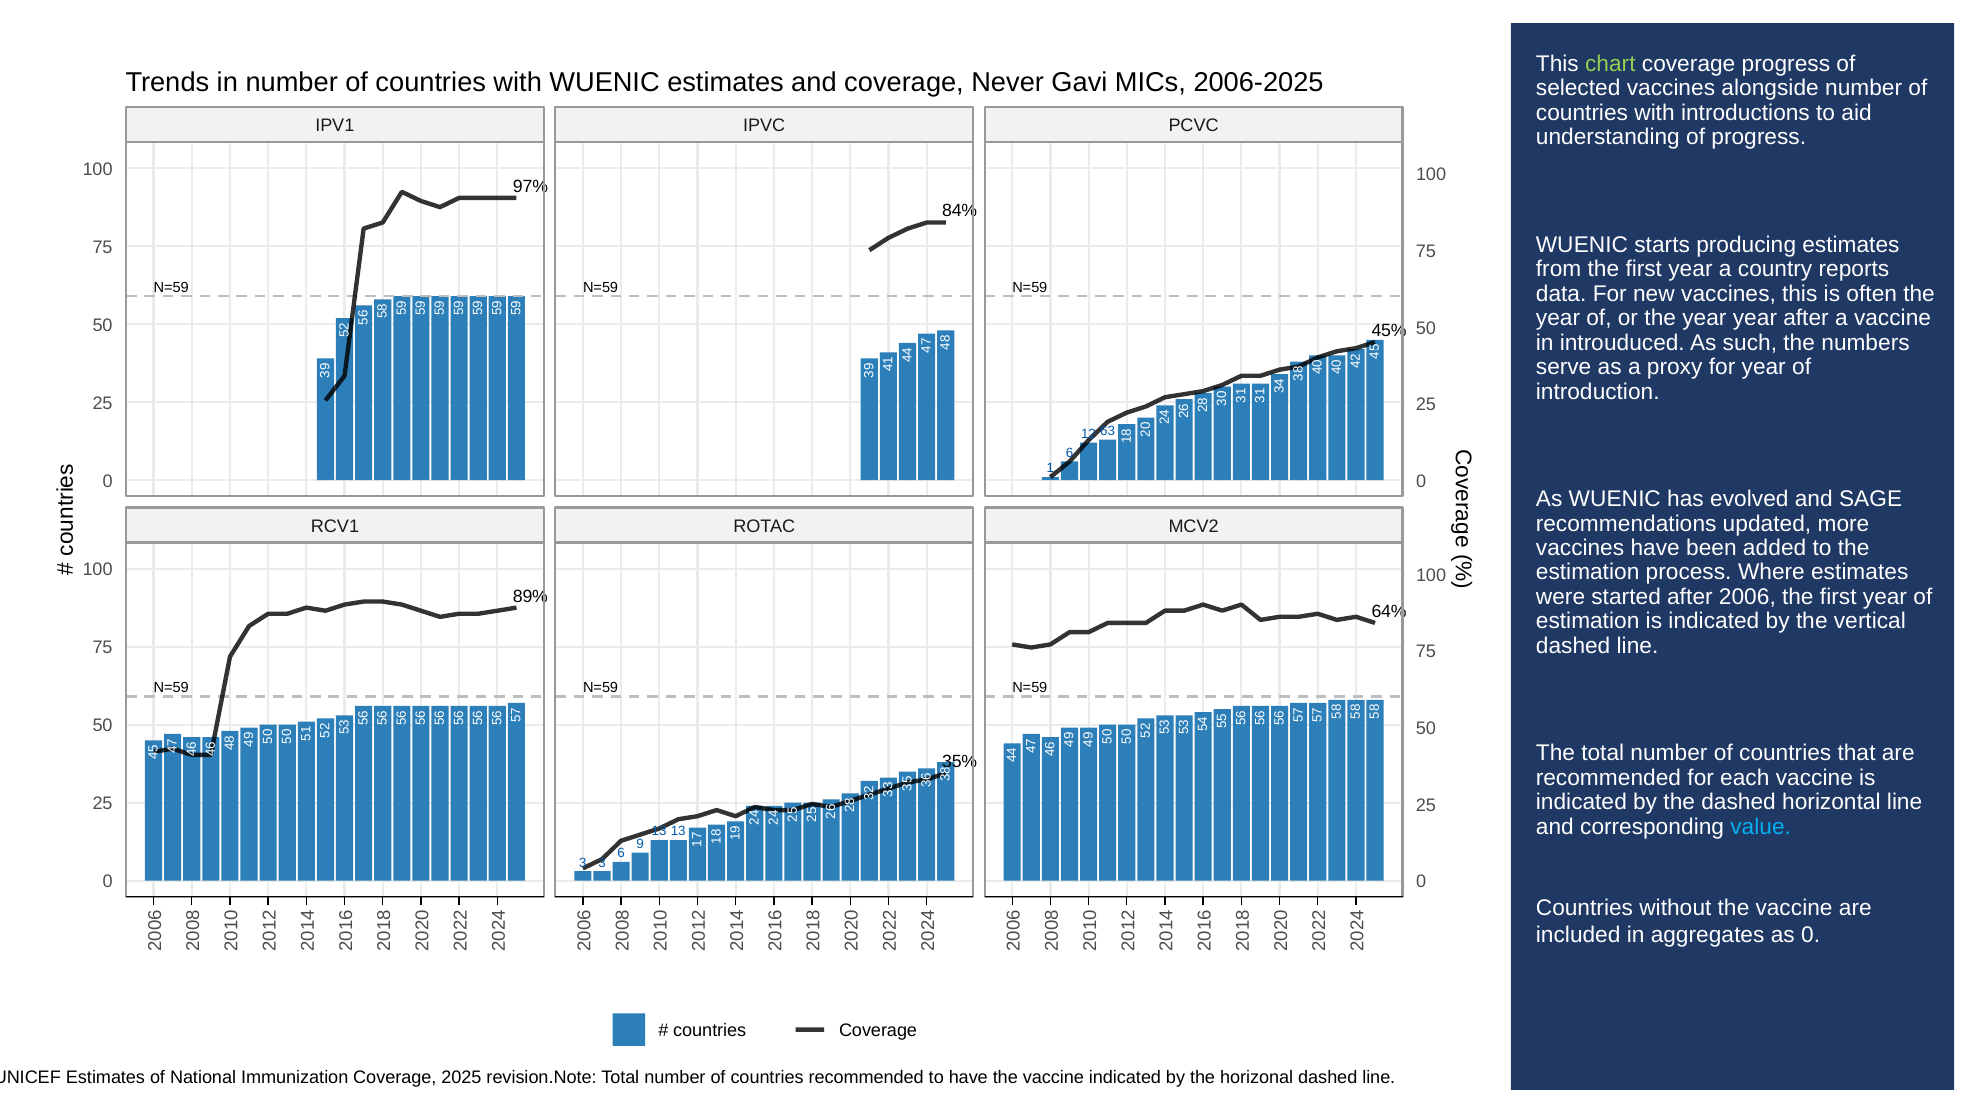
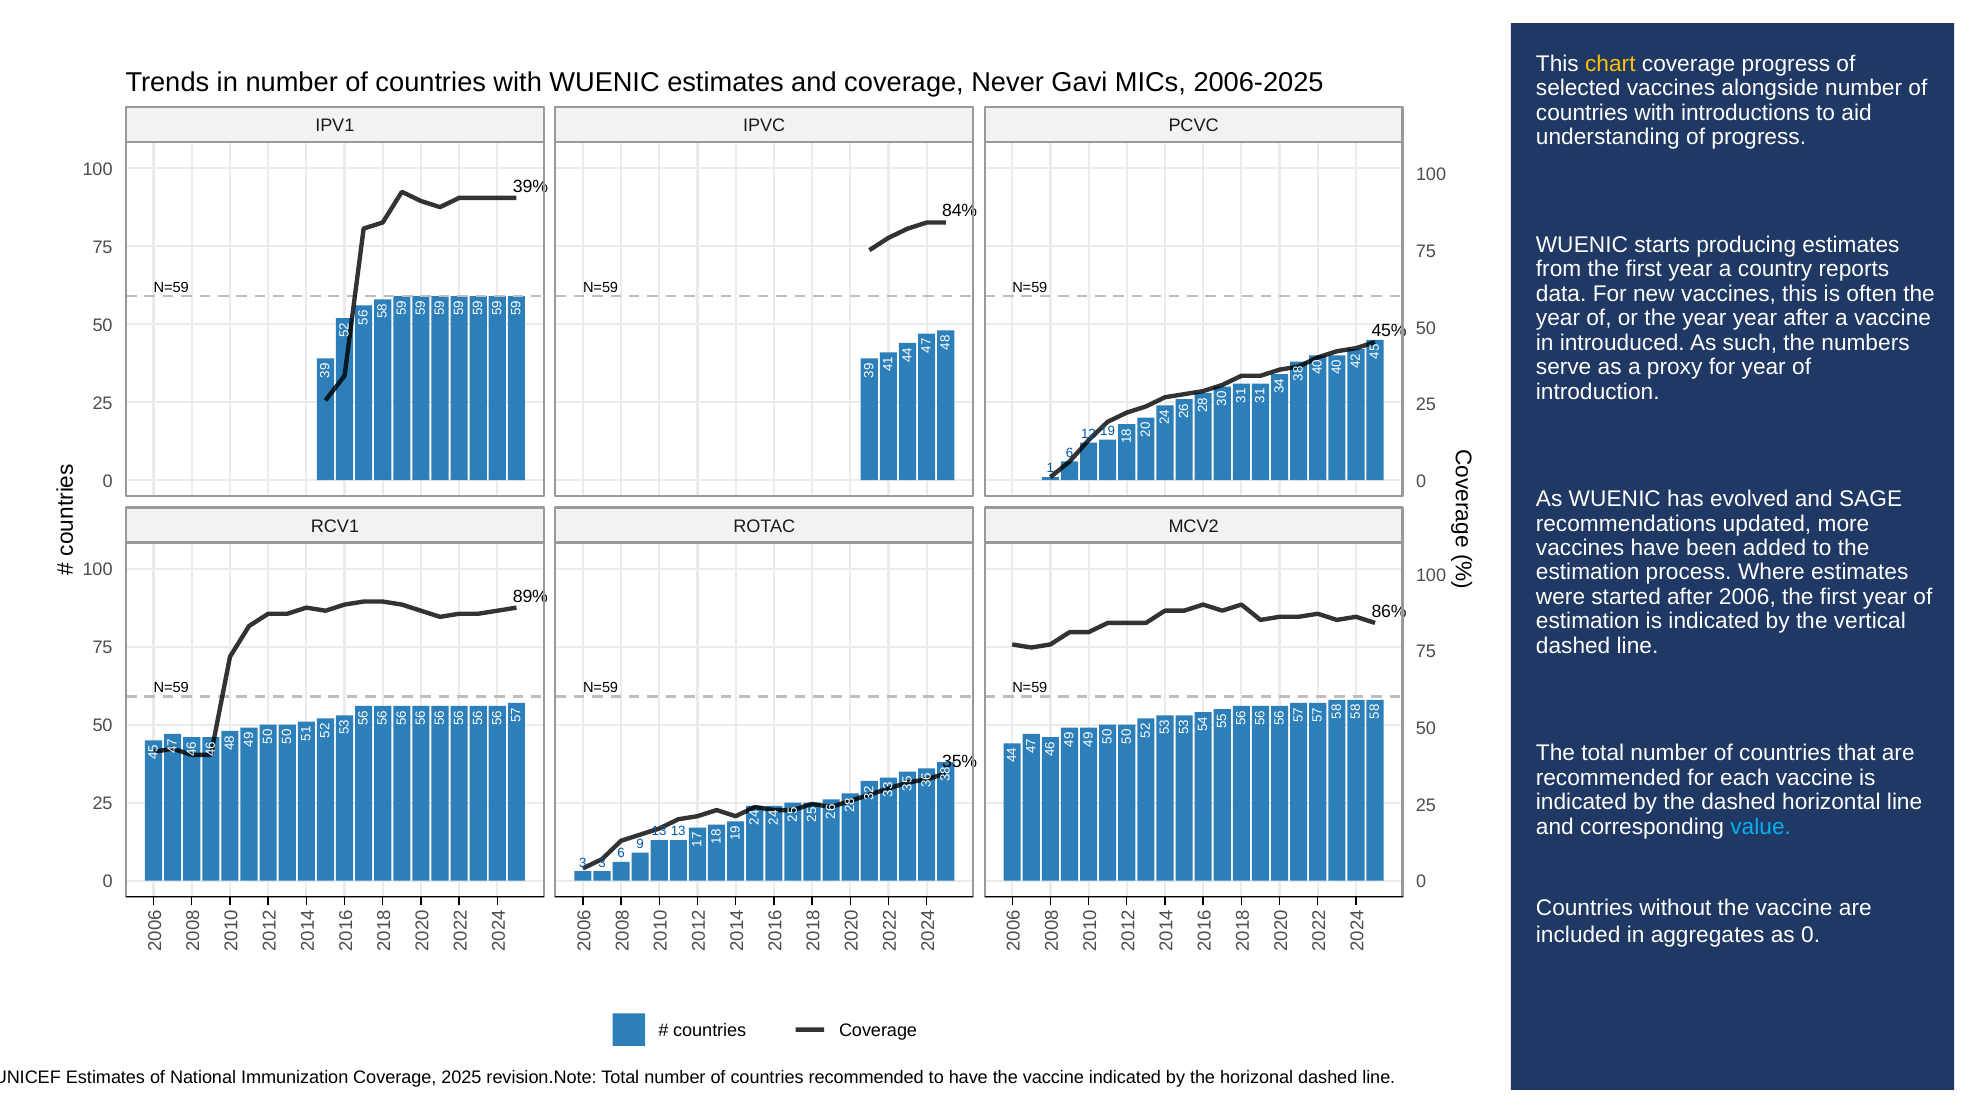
chart colour: light green -> yellow (1610, 64)
97%: 97% -> 39% (530, 187)
63: 63 -> 19 (1108, 431)
64%: 64% -> 86% (1389, 612)
